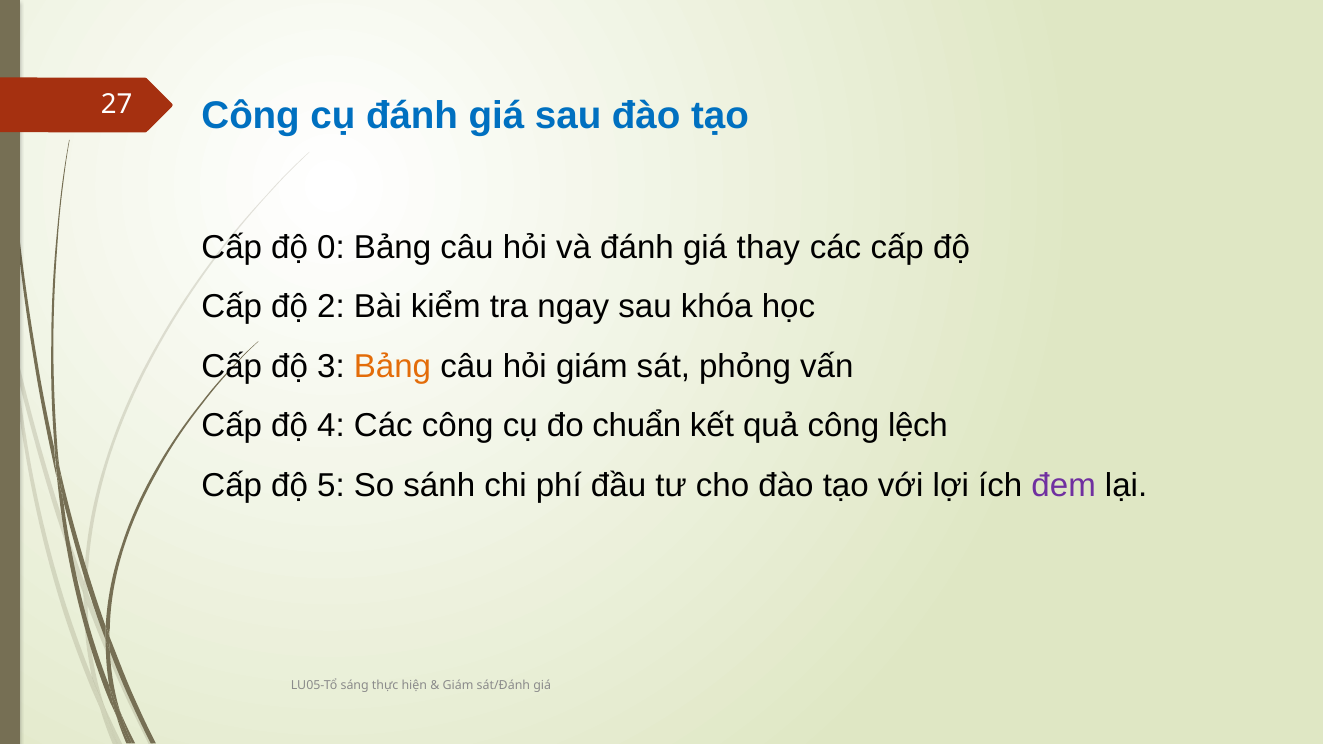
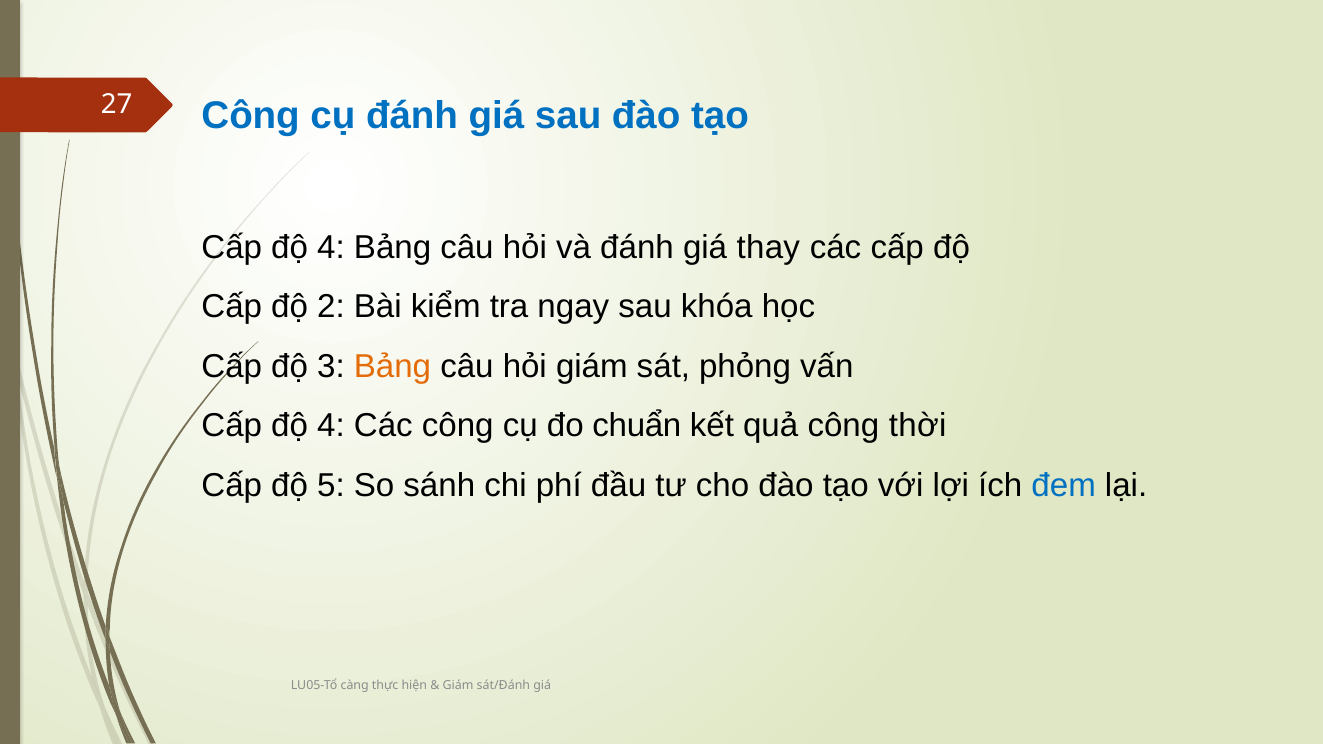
0: 0 -> 4 (331, 248)
lệch: lệch -> thời (918, 426)
đem colour: purple -> blue (1064, 486)
sáng: sáng -> càng (355, 685)
